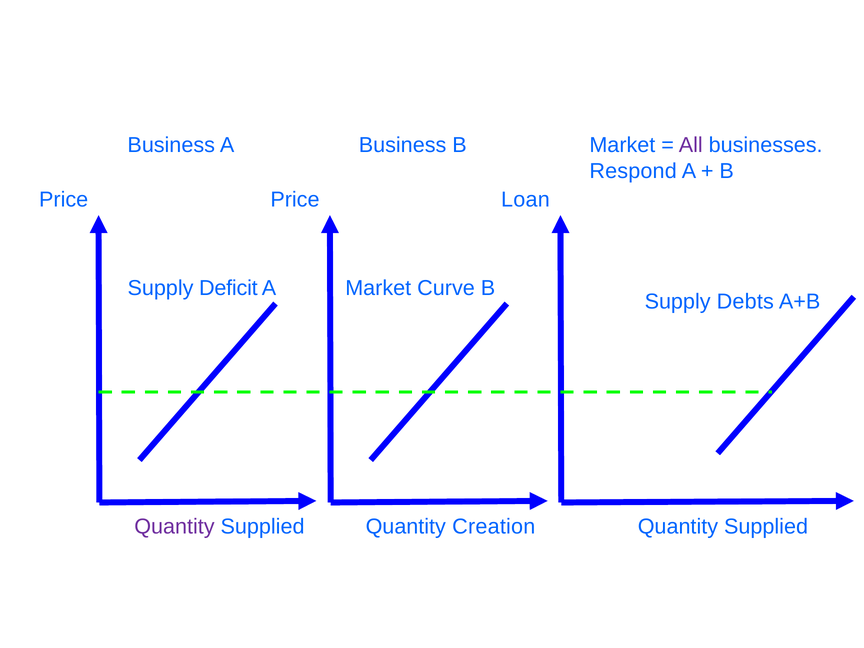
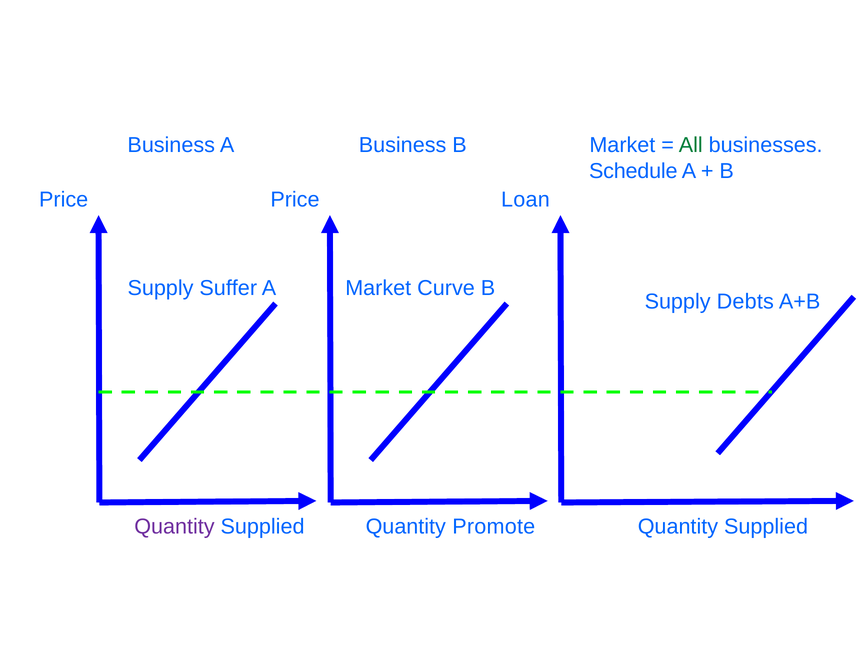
All colour: purple -> green (691, 145)
Respond: Respond -> Schedule (633, 171)
Deficit: Deficit -> Suffer (228, 288)
Creation: Creation -> Promote (494, 526)
